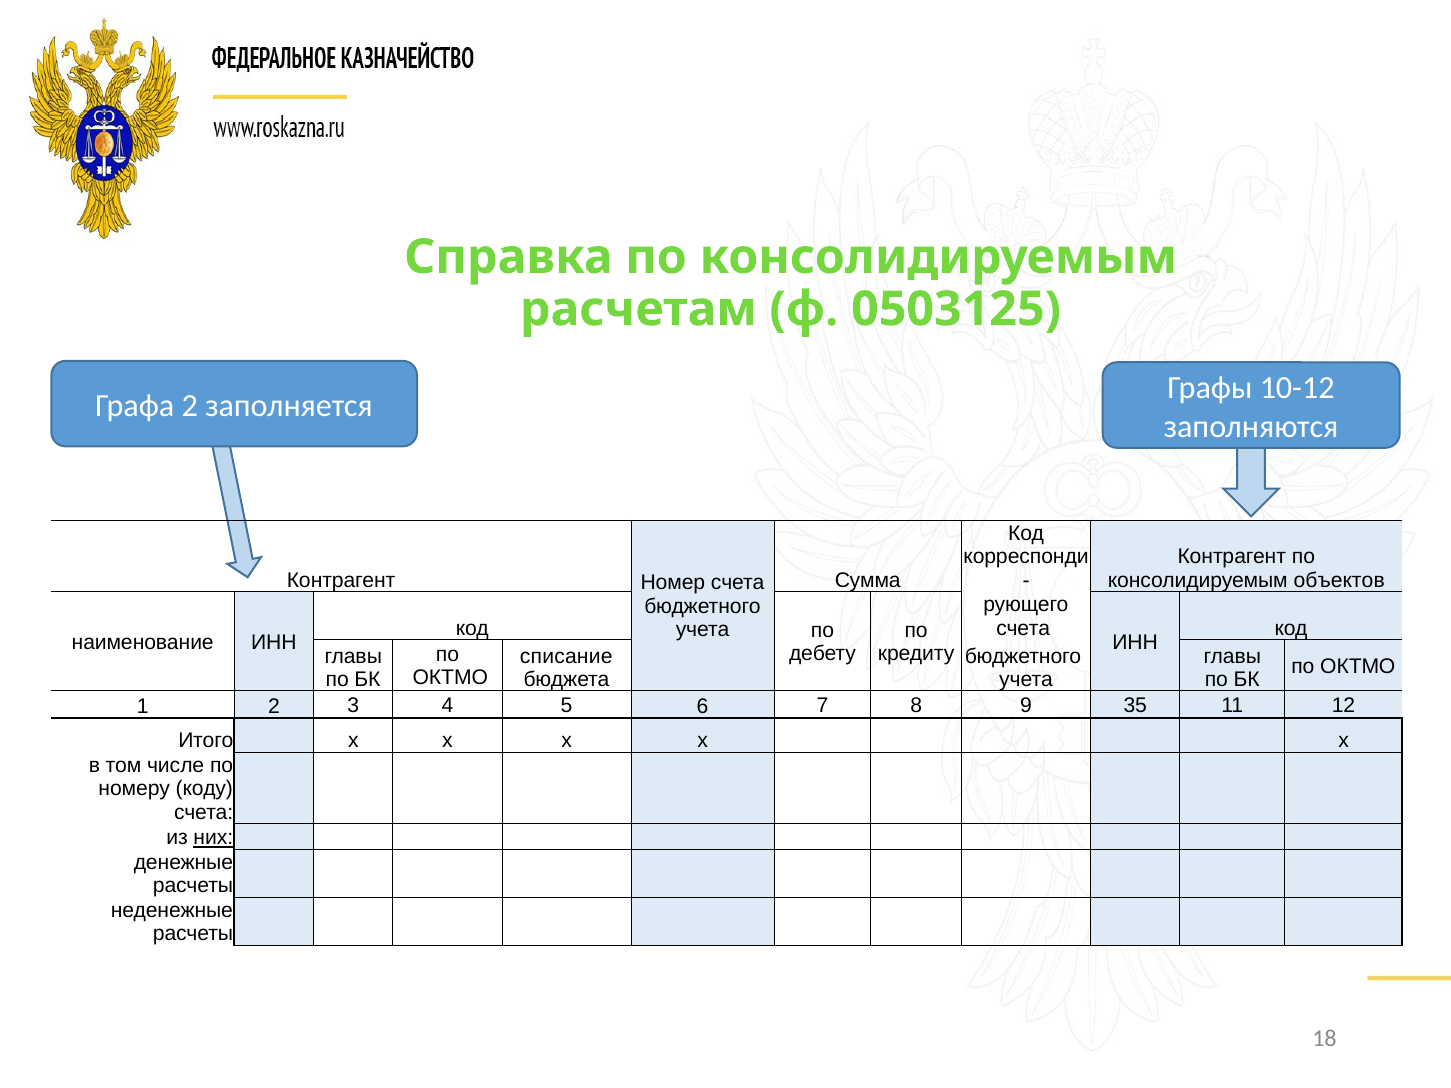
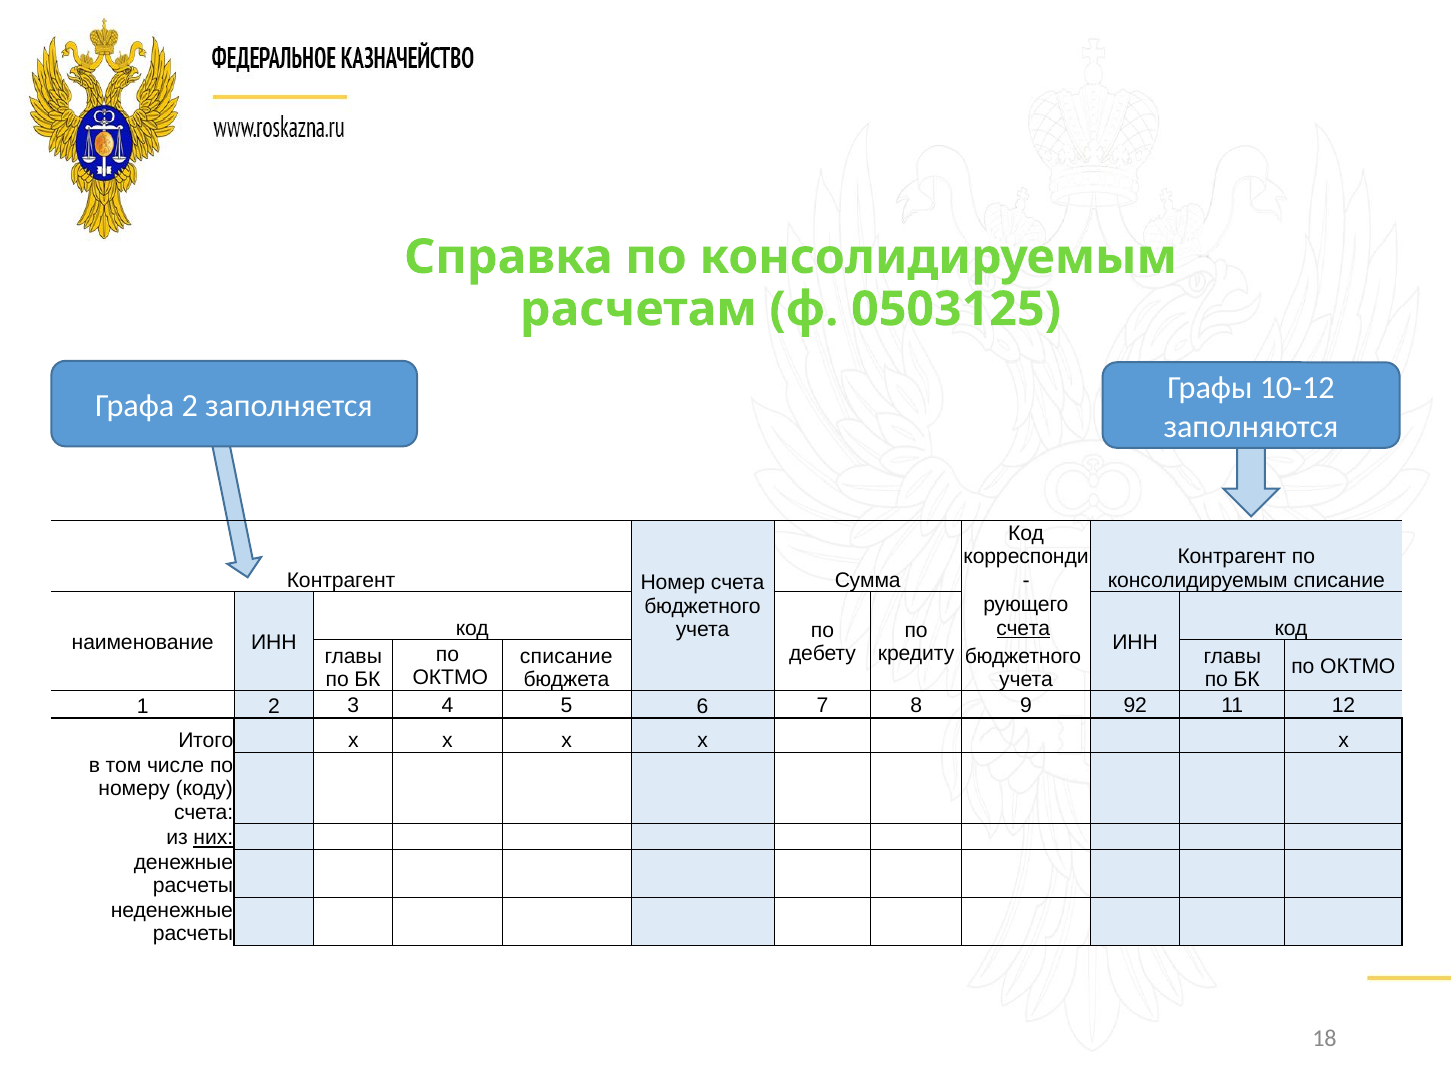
консолидируемым объектов: объектов -> списание (1339, 581)
счета underline: none -> present (1023, 629)
35: 35 -> 92 (1135, 706)
